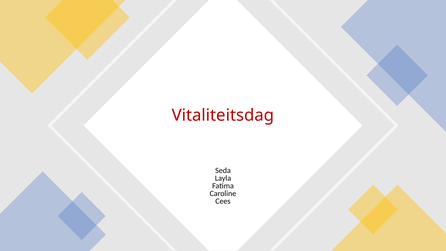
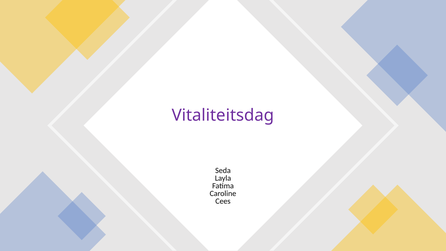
Vitaliteitsdag colour: red -> purple (223, 115)
